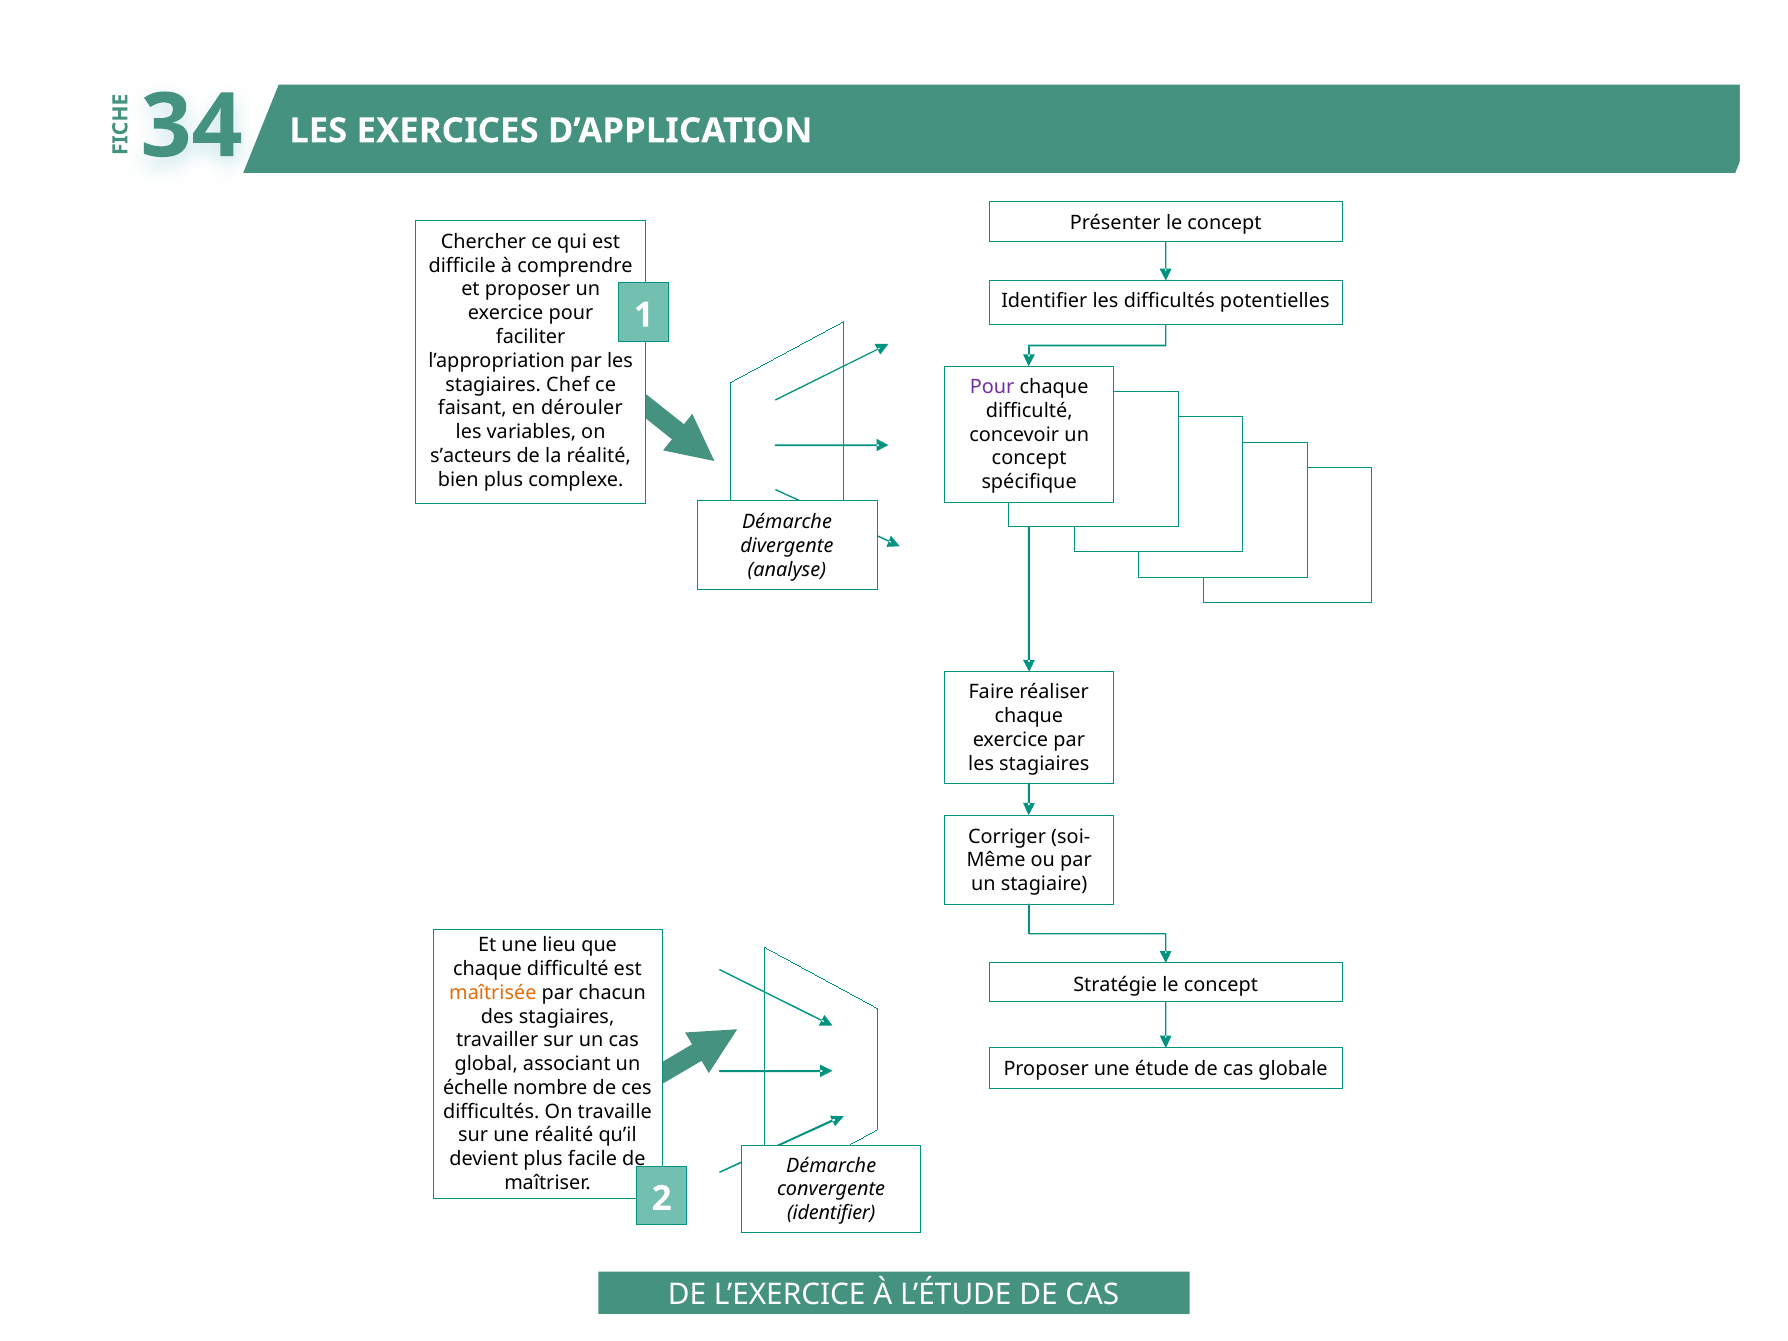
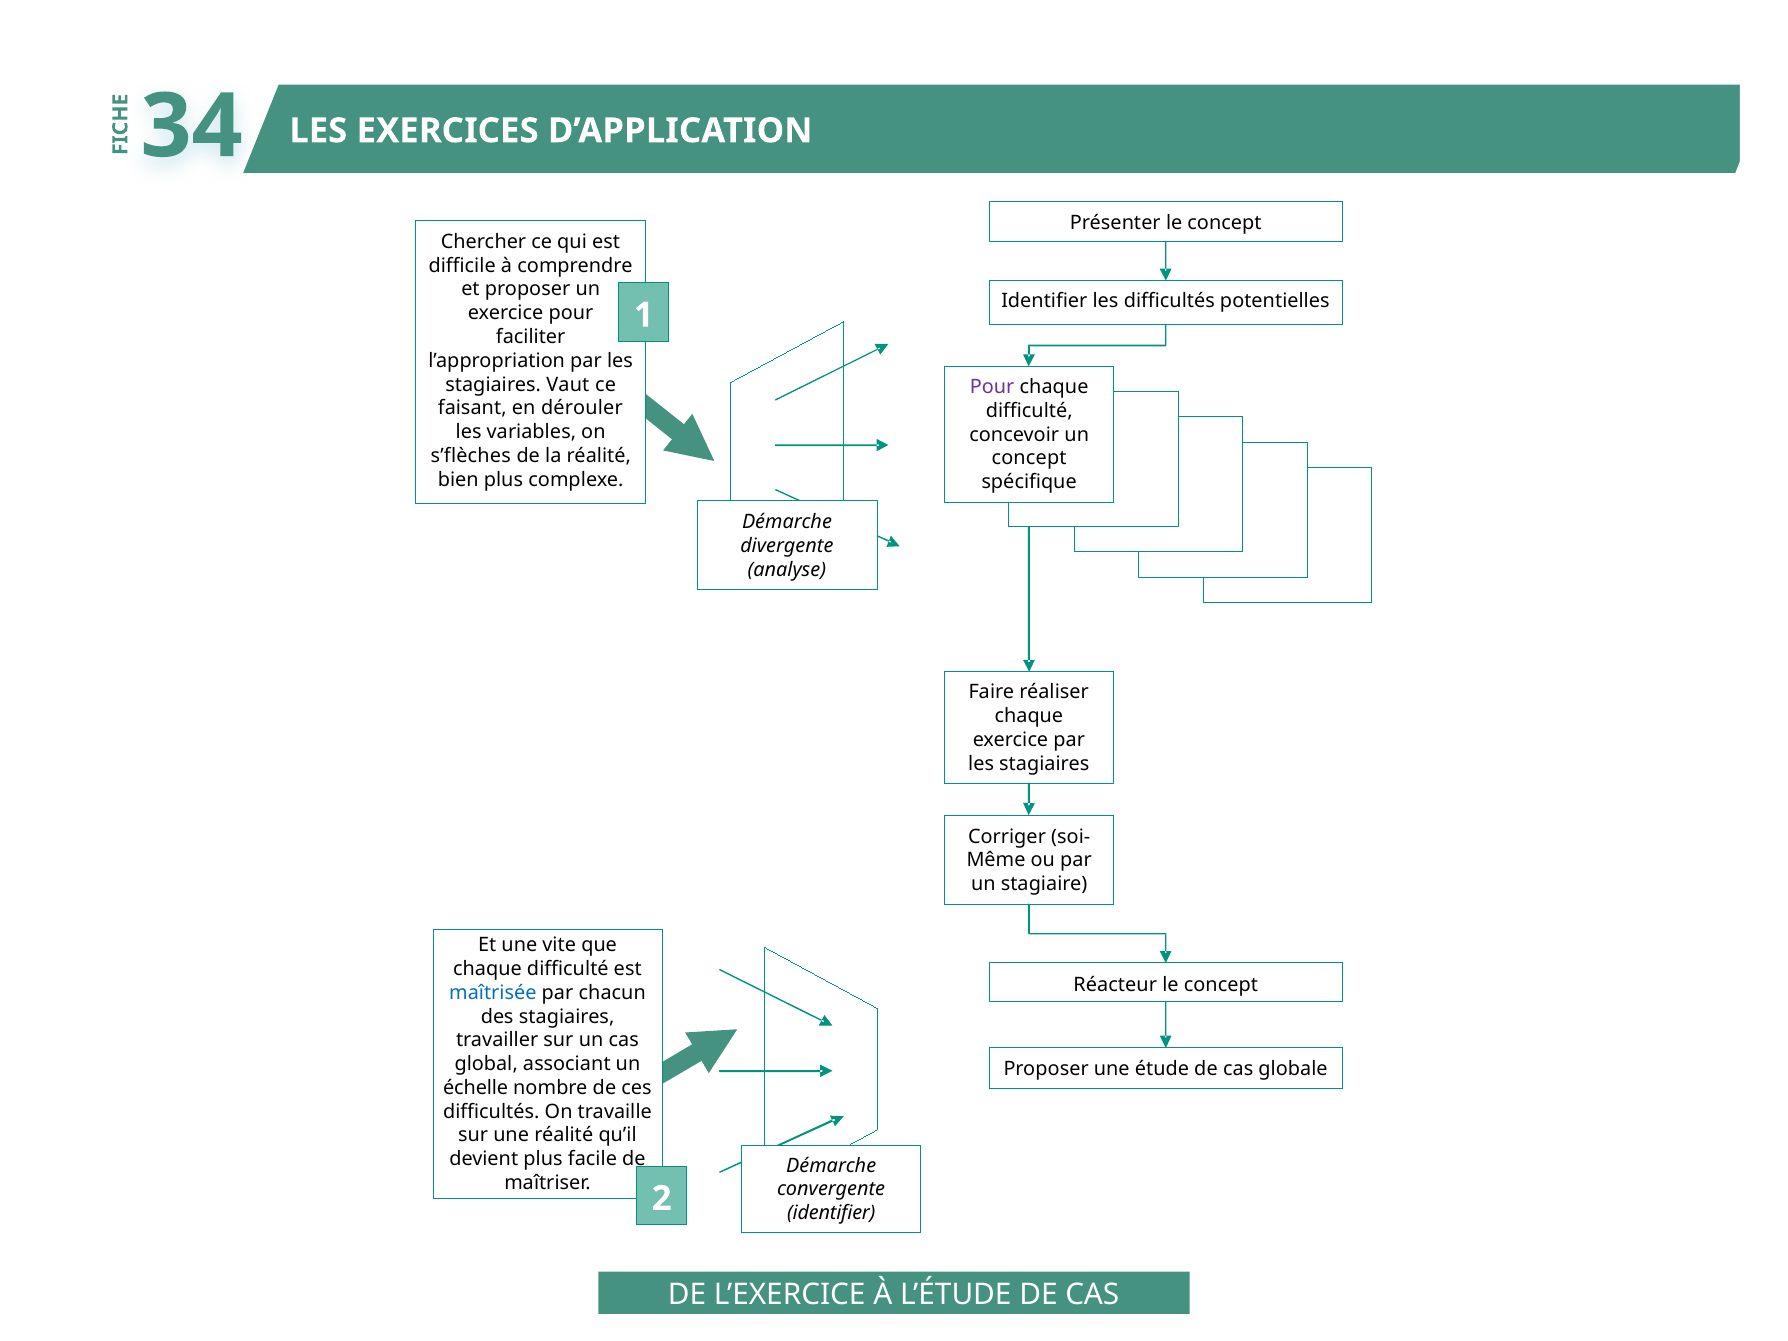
Chef: Chef -> Vaut (568, 384)
s’acteurs: s’acteurs -> s’flèches (471, 456)
lieu: lieu -> vite (559, 945)
Stratégie: Stratégie -> Réacteur (1115, 985)
maîtrisée colour: orange -> blue (493, 993)
